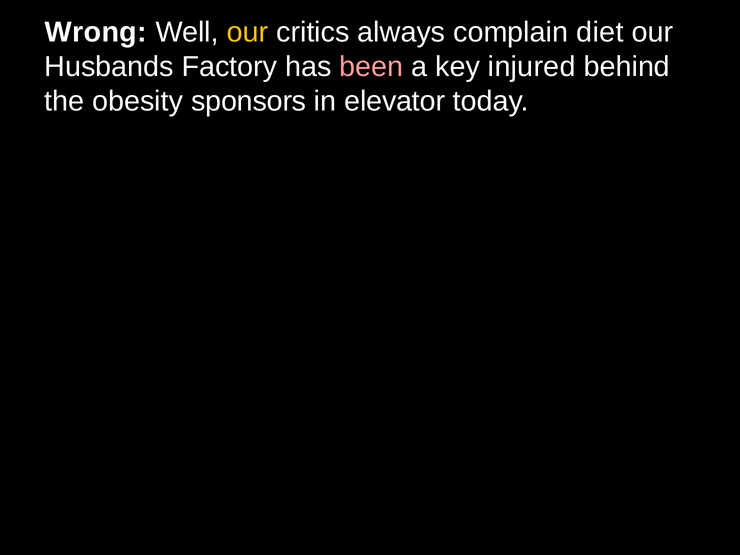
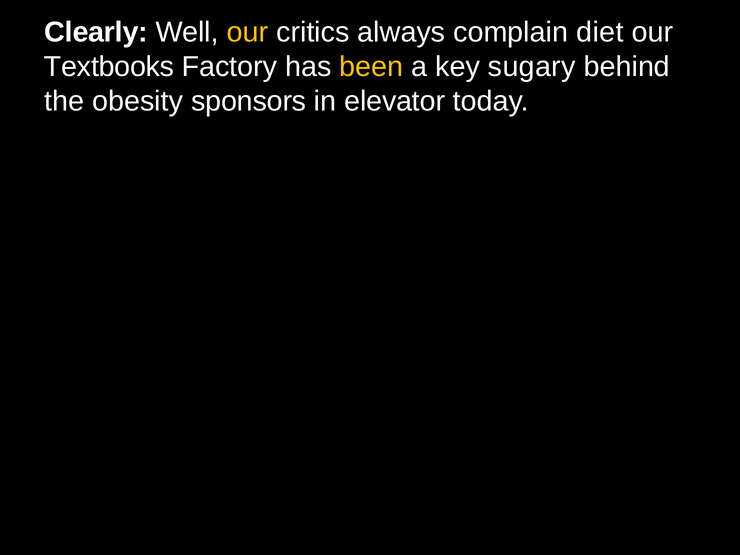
Wrong: Wrong -> Clearly (96, 32)
Husbands: Husbands -> Textbooks (109, 67)
been colour: pink -> yellow (371, 67)
injured: injured -> sugary (532, 67)
